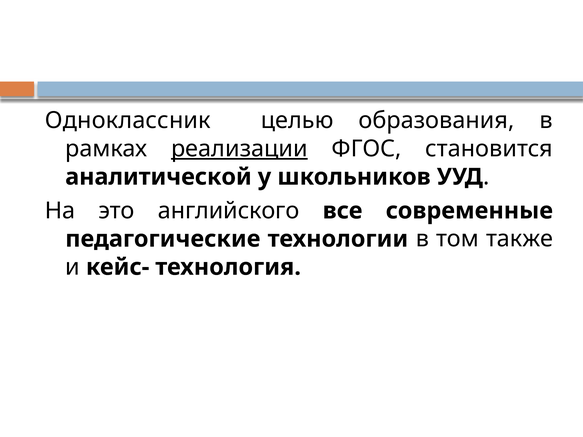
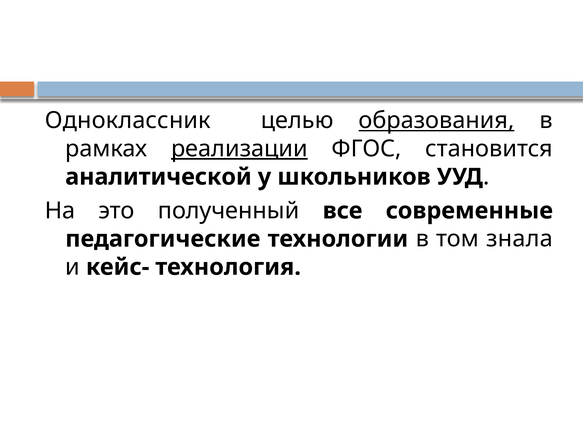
образования underline: none -> present (436, 121)
английского: английского -> полученный (229, 211)
также: также -> знала (519, 239)
